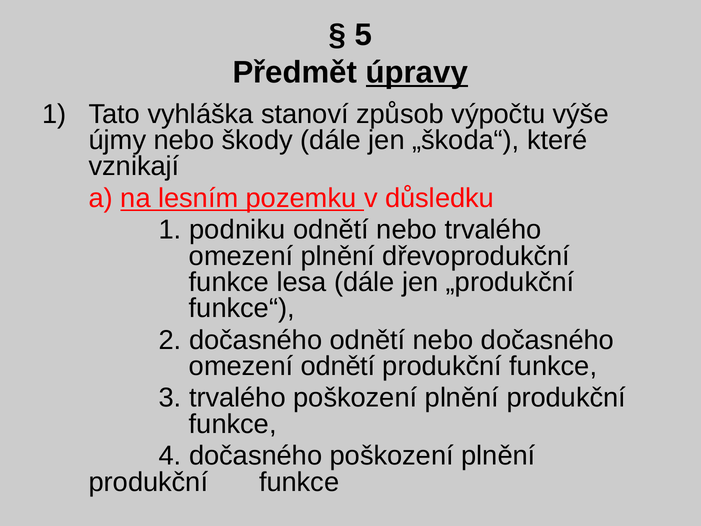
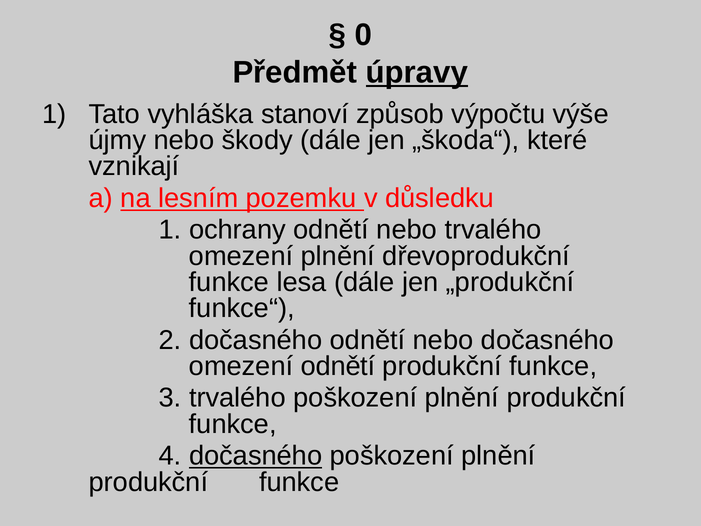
5: 5 -> 0 (363, 35)
podniku: podniku -> ochrany (237, 230)
dočasného underline: none -> present (256, 456)
